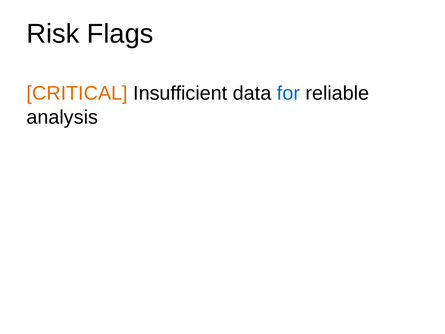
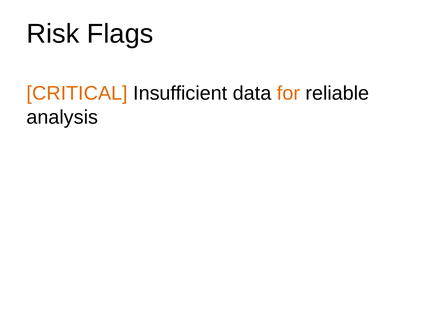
for colour: blue -> orange (288, 93)
